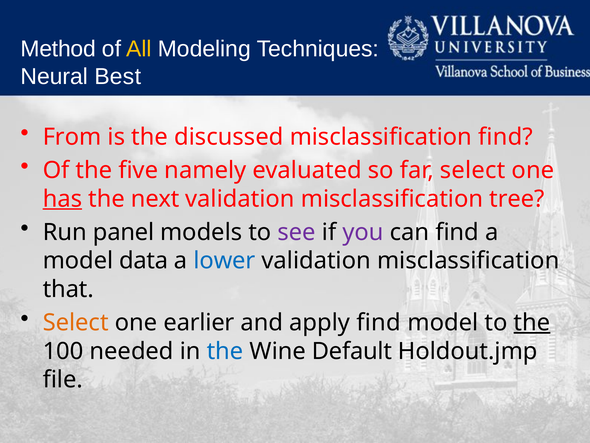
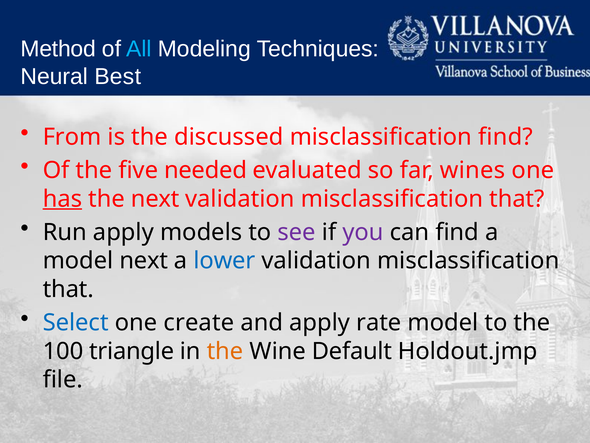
All colour: yellow -> light blue (139, 49)
namely: namely -> needed (206, 170)
far select: select -> wines (473, 170)
tree: tree -> that (517, 199)
Run panel: panel -> apply (123, 232)
model data: data -> next (144, 260)
Select colour: orange -> blue (76, 322)
earlier: earlier -> create (199, 322)
apply find: find -> rate (379, 322)
the underline: present -> none (532, 322)
needed: needed -> triangle (132, 351)
the colour: blue -> orange (225, 351)
